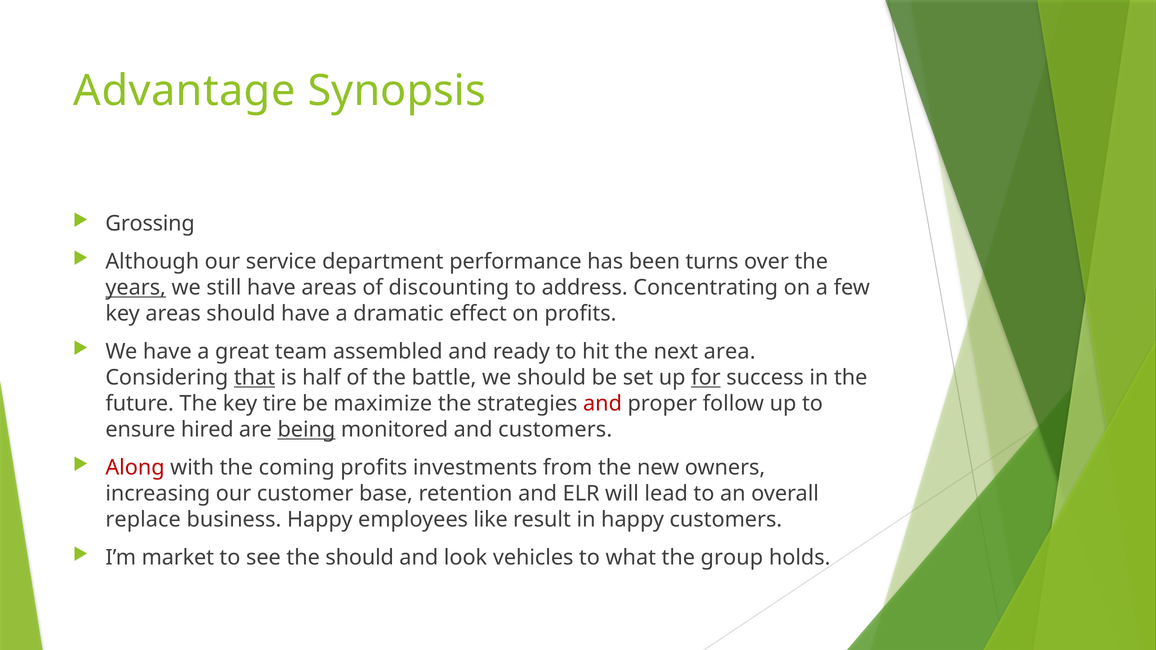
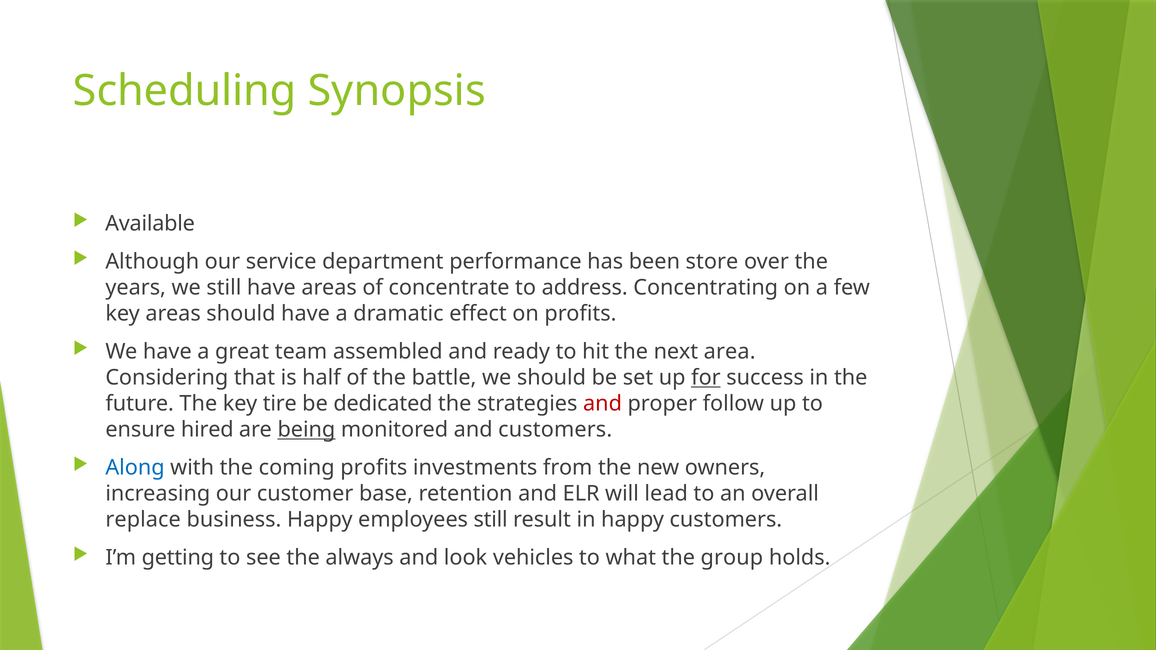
Advantage: Advantage -> Scheduling (185, 91)
Grossing: Grossing -> Available (150, 224)
turns: turns -> store (712, 262)
years underline: present -> none (136, 288)
discounting: discounting -> concentrate (449, 288)
that underline: present -> none (254, 378)
maximize: maximize -> dedicated (383, 404)
Along colour: red -> blue (135, 468)
employees like: like -> still (491, 520)
market: market -> getting (178, 558)
the should: should -> always (360, 558)
